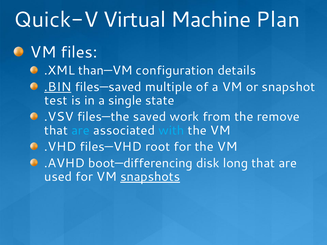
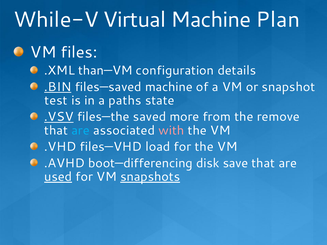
Quick-V: Quick-V -> While-V (56, 20)
files—saved multiple: multiple -> machine (169, 87)
single: single -> paths (125, 101)
.VSV underline: none -> present (59, 117)
work: work -> more (184, 117)
with colour: light blue -> pink (171, 131)
root: root -> load (158, 147)
long: long -> save (236, 163)
used underline: none -> present (58, 177)
